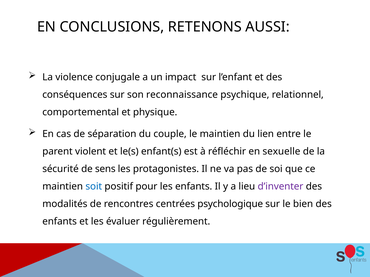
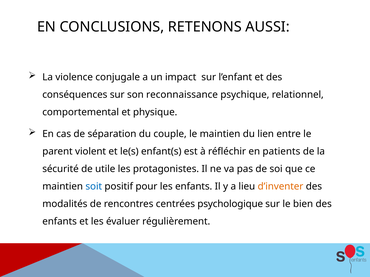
sexuelle: sexuelle -> patients (281, 152)
sens: sens -> utile (105, 169)
d’inventer colour: purple -> orange (281, 187)
